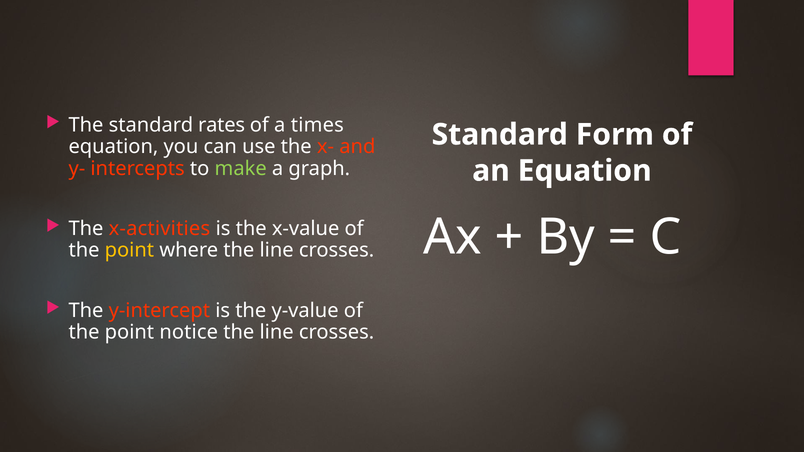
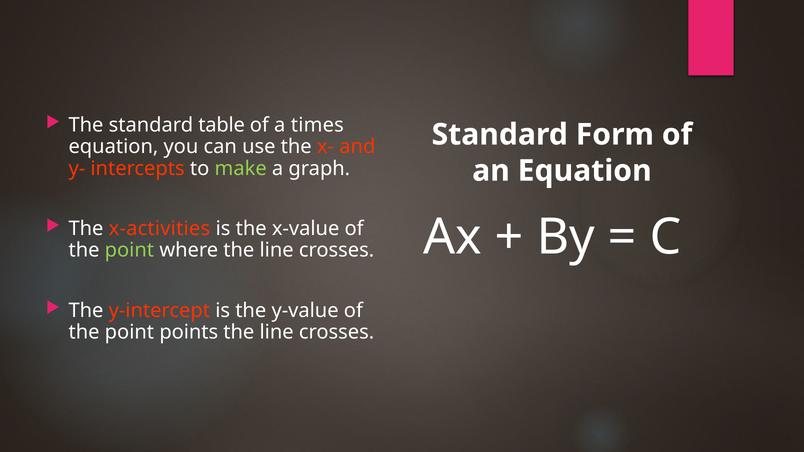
rates: rates -> table (222, 125)
point colour: yellow -> light green (129, 250)
notice: notice -> points (189, 332)
